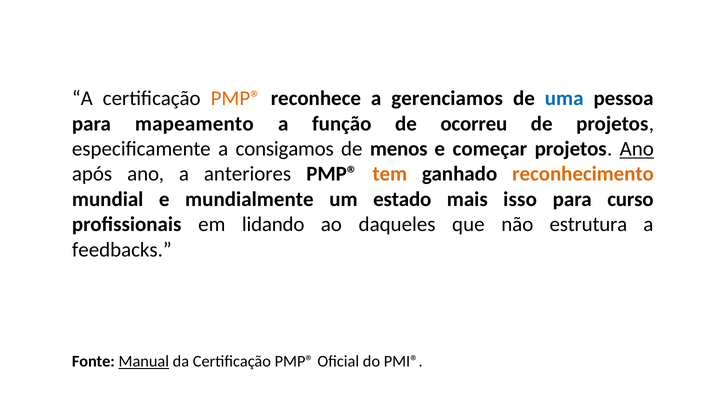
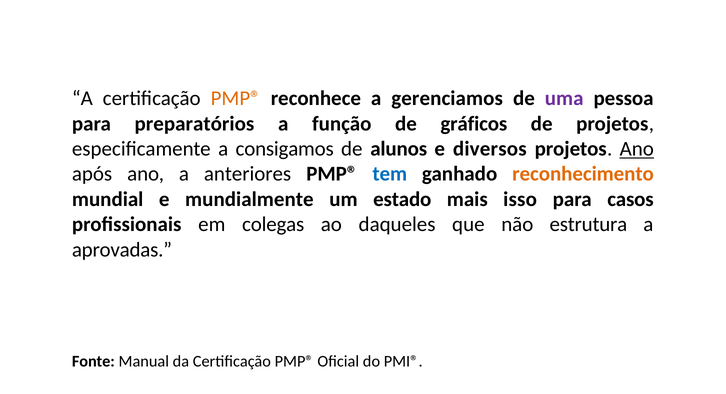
uma colour: blue -> purple (564, 98)
mapeamento: mapeamento -> preparatórios (194, 124)
ocorreu: ocorreu -> gráficos (474, 124)
menos: menos -> alunos (399, 149)
começar: começar -> diversos (490, 149)
tem colour: orange -> blue (390, 174)
curso: curso -> casos (630, 199)
lidando: lidando -> colegas (273, 224)
feedbacks: feedbacks -> aprovadas (122, 249)
Manual underline: present -> none (144, 361)
